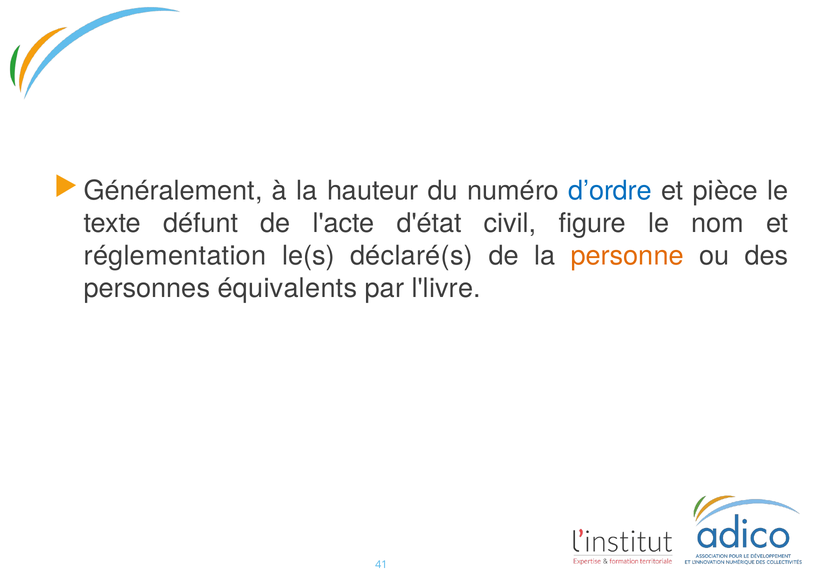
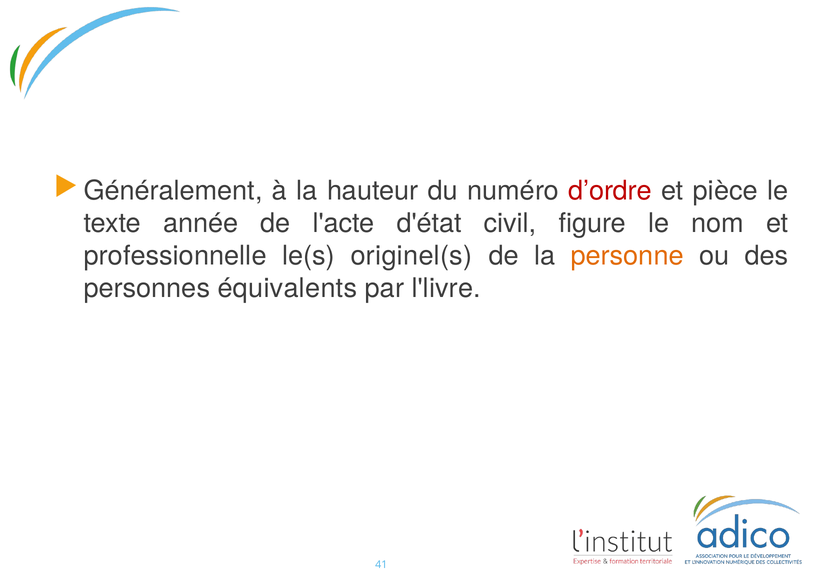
d’ordre colour: blue -> red (610, 191)
défunt: défunt -> année (201, 224)
réglementation: réglementation -> professionnelle (175, 256)
déclaré(s: déclaré(s -> originel(s (412, 256)
